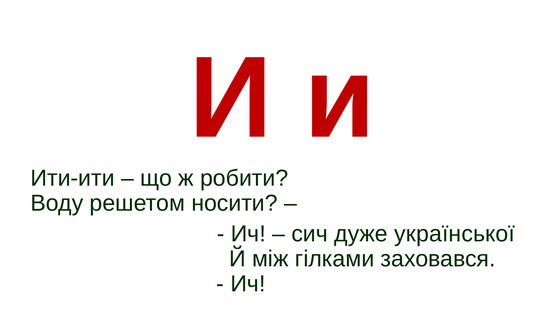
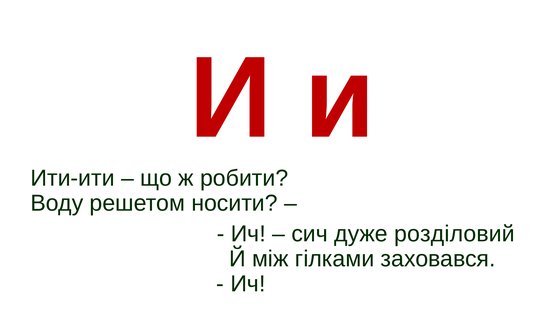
української: української -> розділовий (455, 234)
